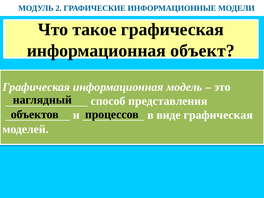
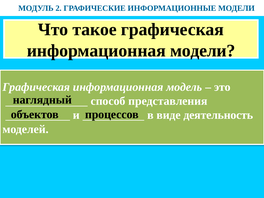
информационная объект: объект -> модели (203, 51)
виде графическая: графическая -> деятельность (218, 115)
